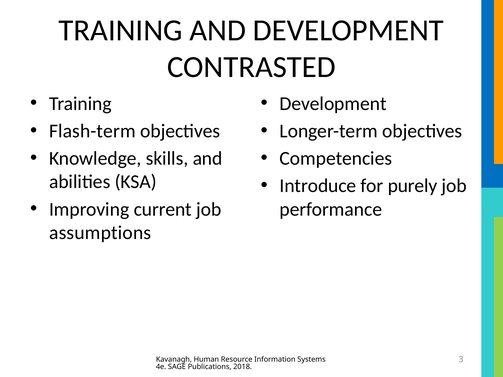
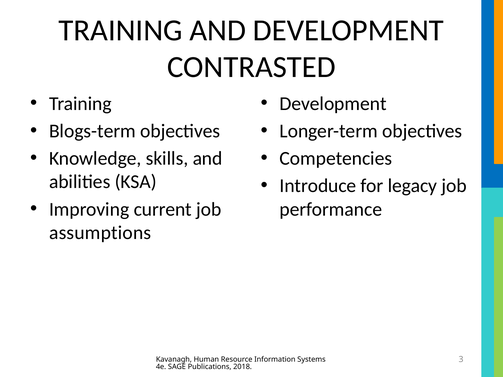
Flash-term: Flash-term -> Blogs-term (92, 131)
purely: purely -> legacy (412, 186)
